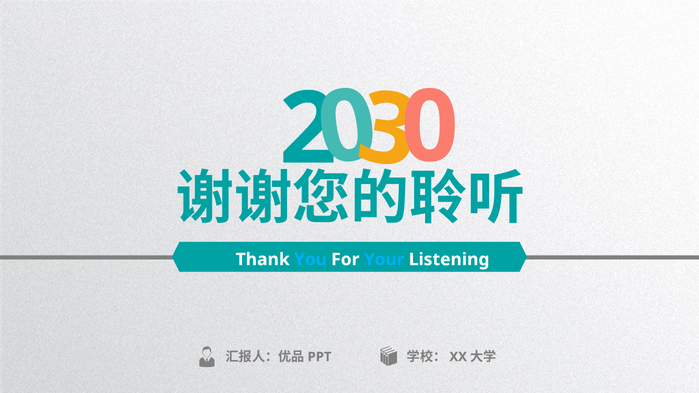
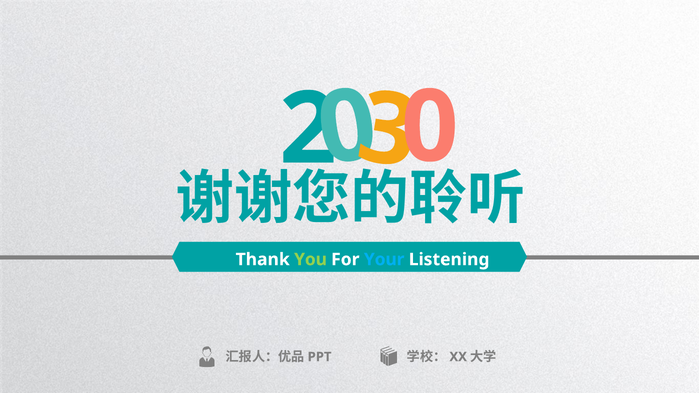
You colour: light blue -> light green (311, 260)
